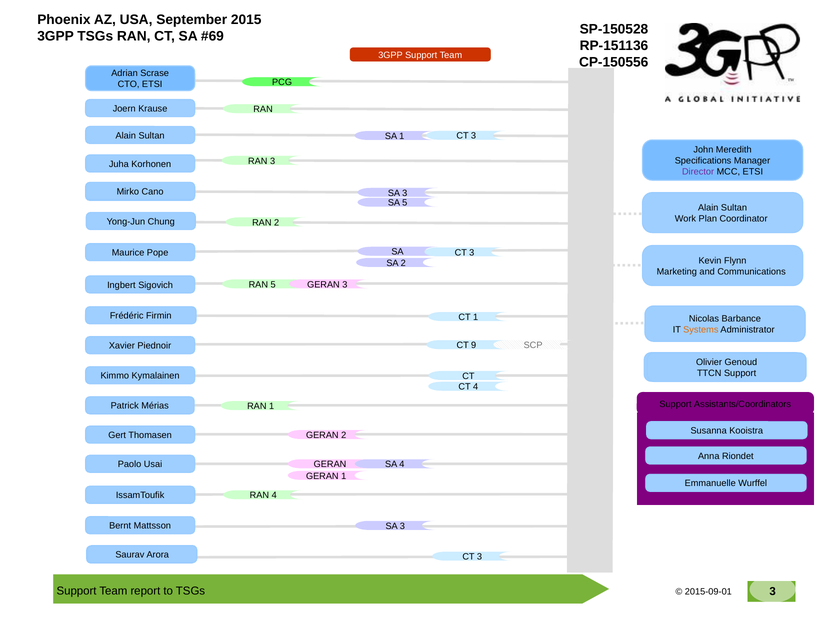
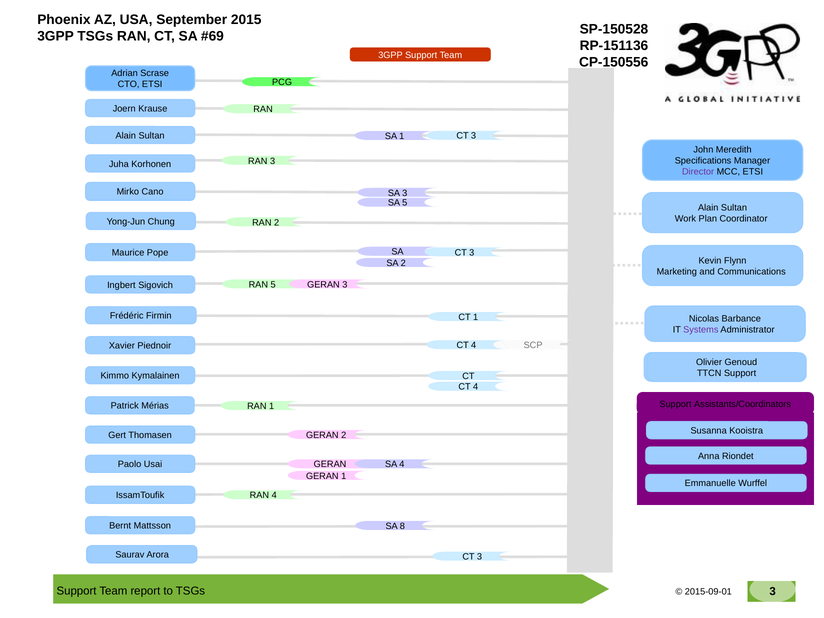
Systems colour: orange -> purple (701, 330)
9: 9 -> 4 (474, 345)
3: 3 -> 8 (402, 526)
